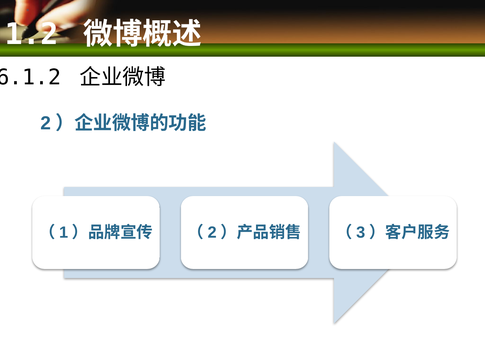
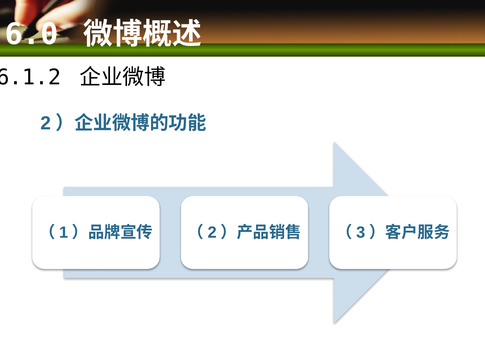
1.2: 1.2 -> 6.0 (31, 34)
